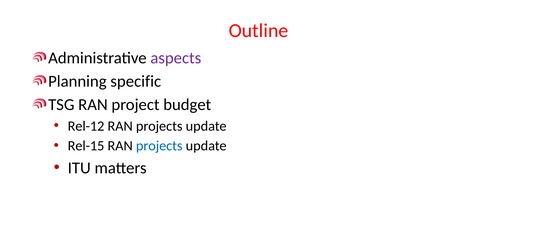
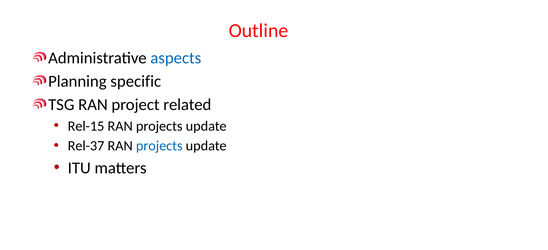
aspects colour: purple -> blue (176, 58)
budget: budget -> related (187, 105)
Rel-12: Rel-12 -> Rel-15 (86, 126)
Rel-15: Rel-15 -> Rel-37 (86, 146)
